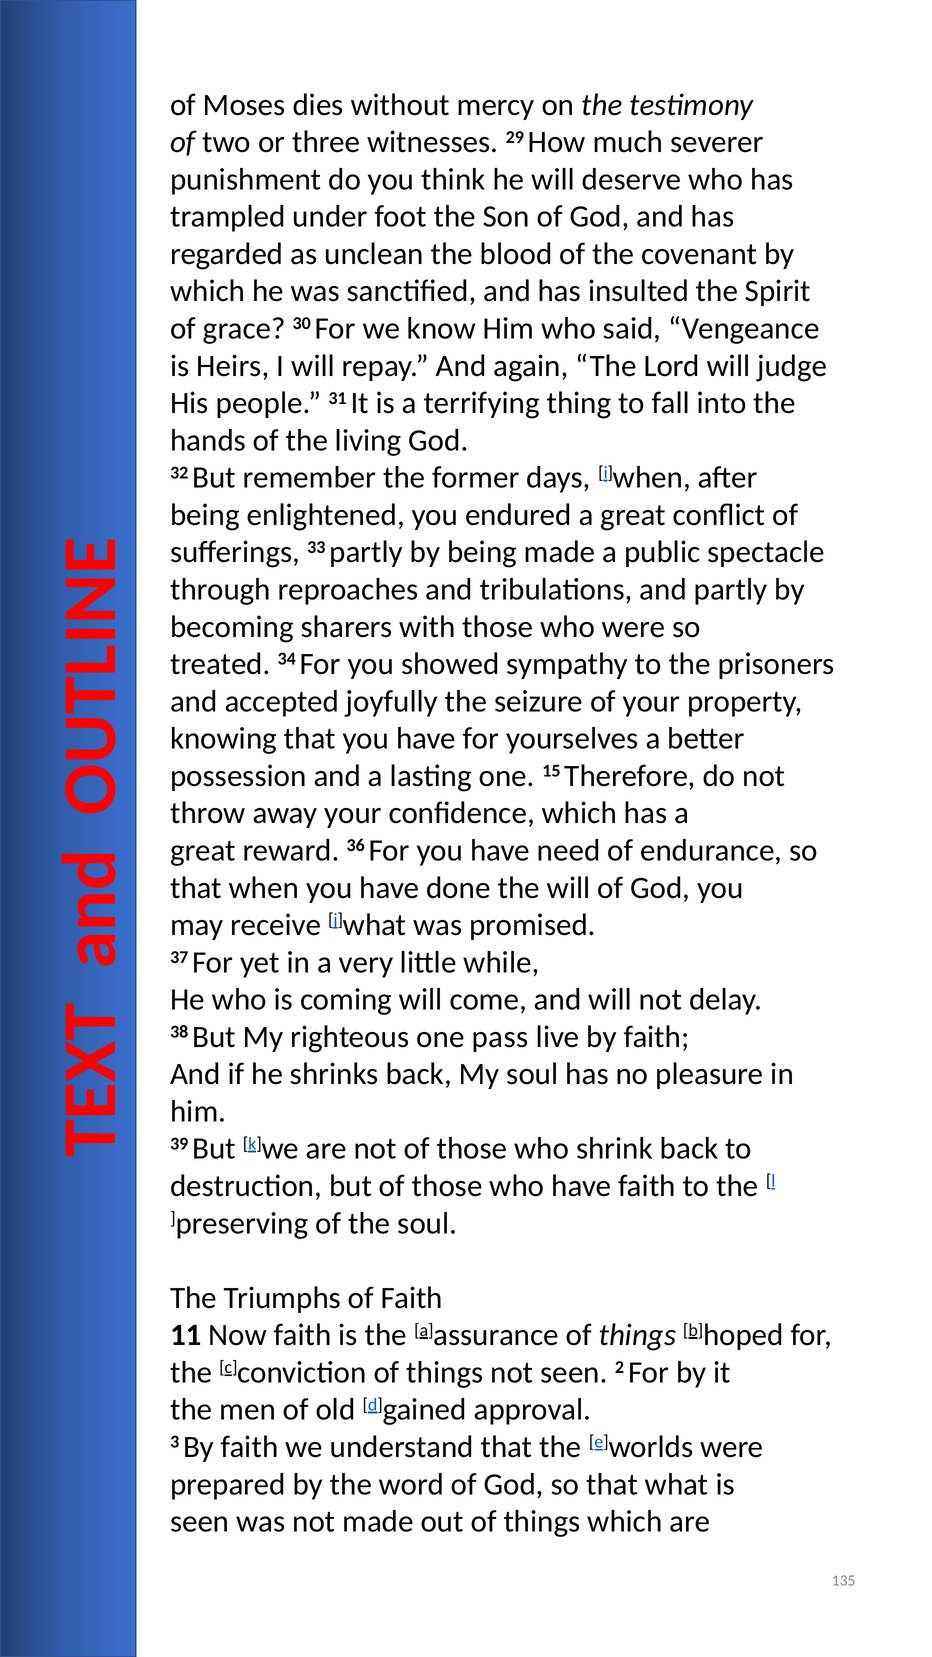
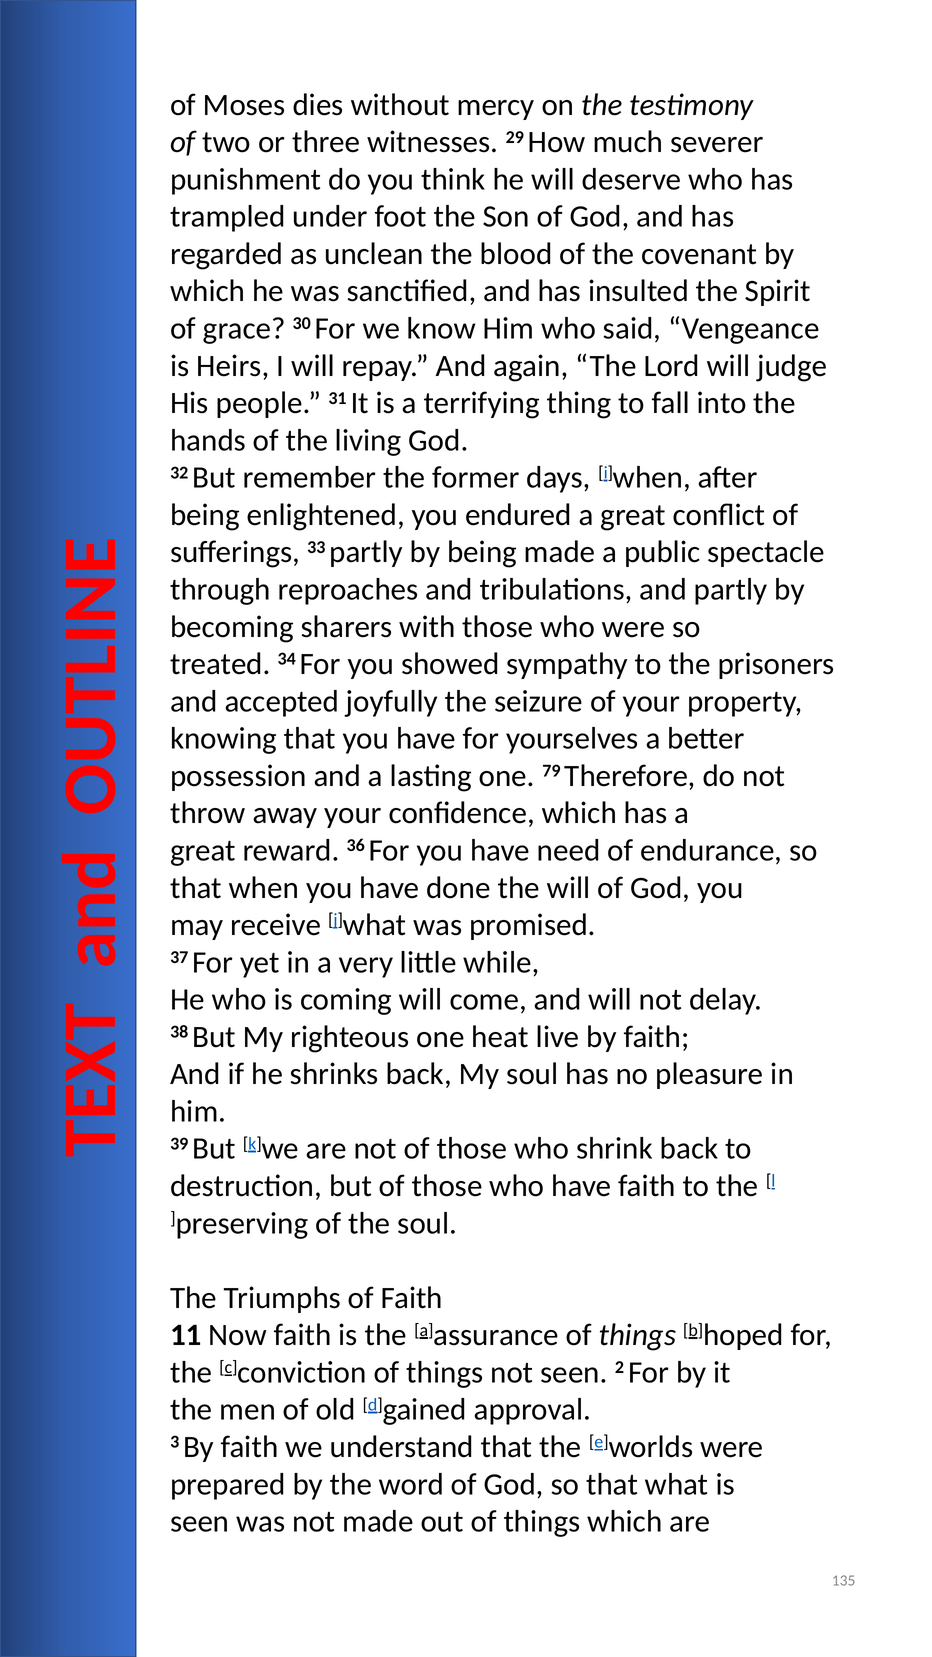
15: 15 -> 79 (551, 771)
pass: pass -> heat (500, 1037)
